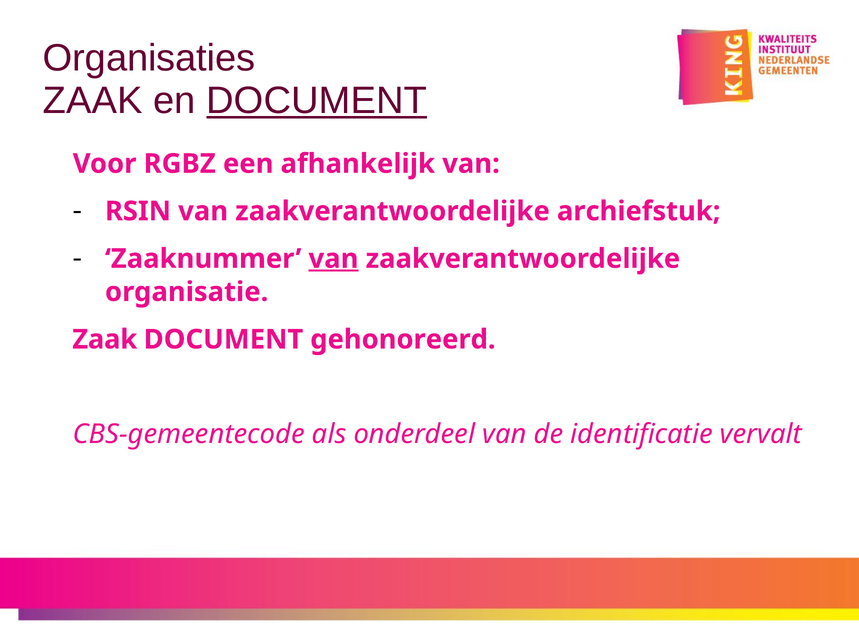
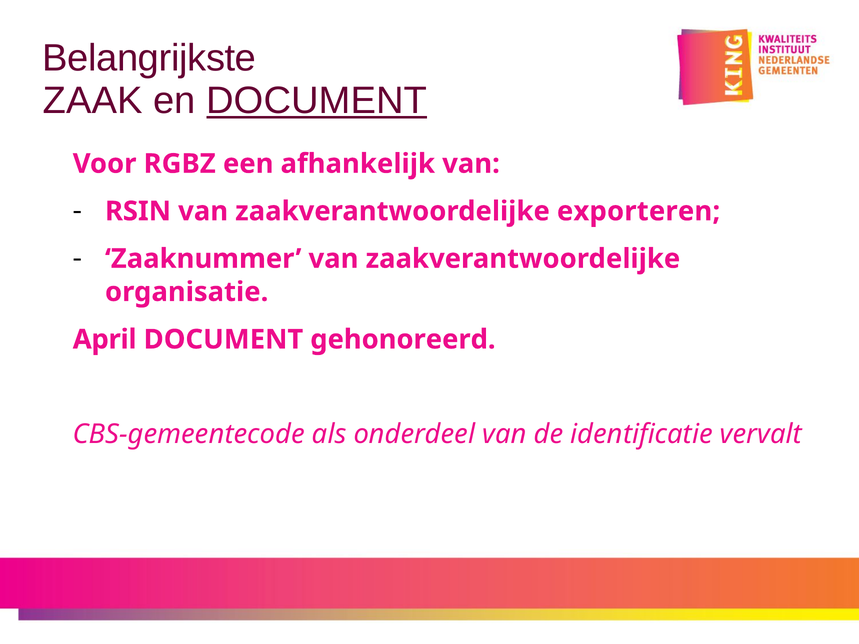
Organisaties: Organisaties -> Belangrijkste (149, 58)
archiefstuk: archiefstuk -> exporteren (639, 211)
van underline: present -> none (333, 259)
Zaak: Zaak -> April (105, 340)
